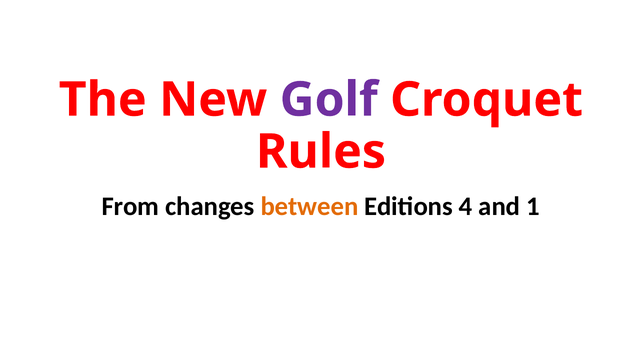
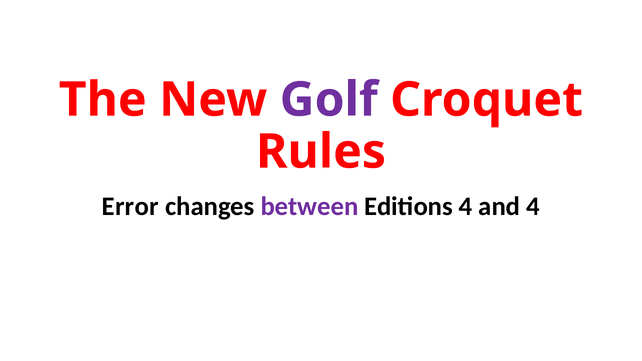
From: From -> Error (130, 206)
between colour: orange -> purple (309, 206)
and 1: 1 -> 4 (533, 206)
